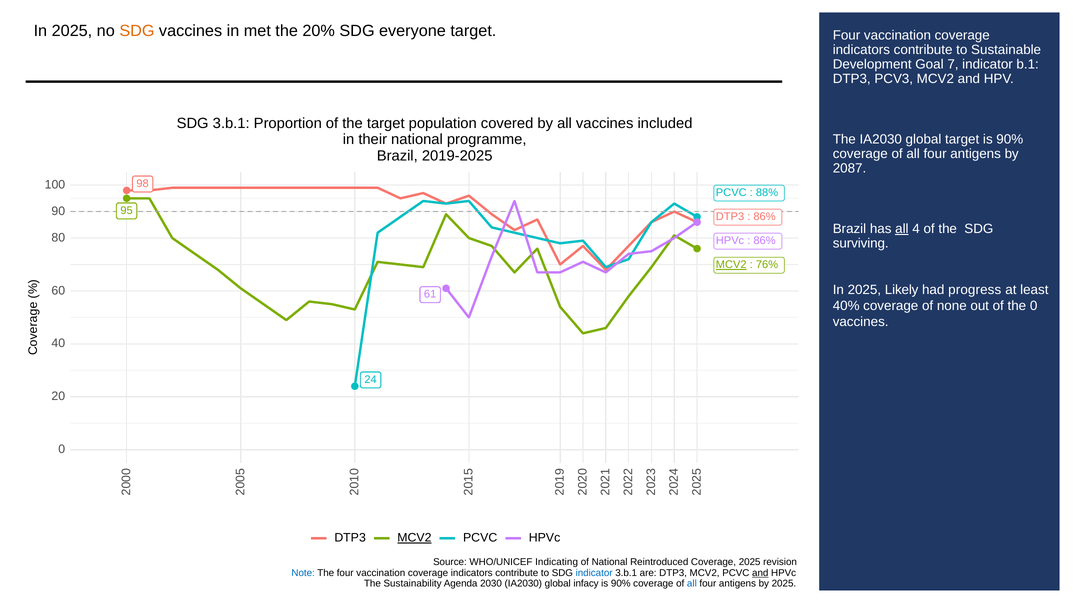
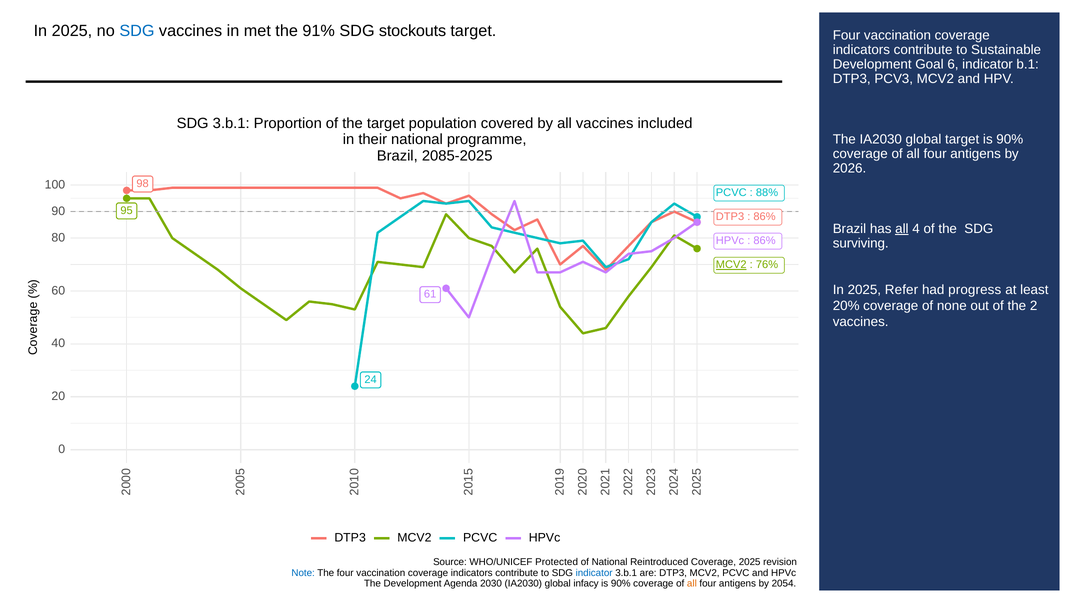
SDG colour: orange -> blue (137, 31)
20%: 20% -> 91% (319, 31)
everyone: everyone -> stockouts (413, 31)
7: 7 -> 6 (953, 64)
2019-2025: 2019-2025 -> 2085-2025 (457, 156)
2087: 2087 -> 2026 (850, 168)
Likely: Likely -> Refer (902, 290)
40%: 40% -> 20% (846, 306)
the 0: 0 -> 2 (1034, 306)
MCV2 underline: present -> none (414, 538)
Indicating: Indicating -> Protected (557, 563)
and underline: present -> none (760, 573)
The Sustainability: Sustainability -> Development (413, 584)
all colour: blue -> orange (692, 584)
by 2025: 2025 -> 2054 (784, 584)
